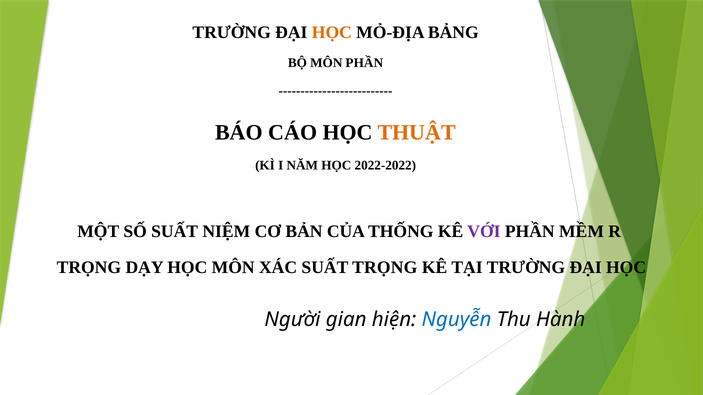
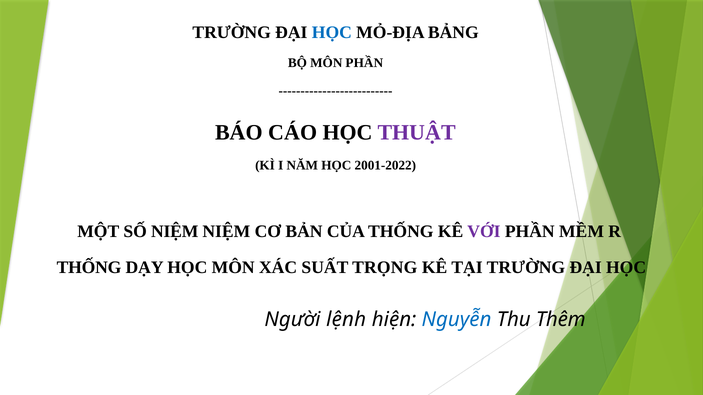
HỌC colour: orange -> blue (332, 33)
THUẬT colour: orange -> purple (417, 133)
2022-2022: 2022-2022 -> 2001-2022 (385, 166)
SỐ SUẤT: SUẤT -> NIỆM (175, 232)
TRỌNG: TRỌNG -> THỐNG (89, 268)
gian: gian -> lệnh (346, 320)
Hành: Hành -> Thêm (561, 320)
